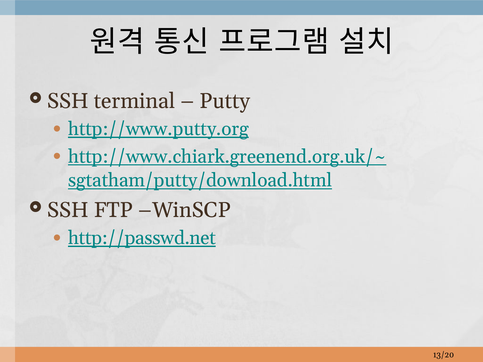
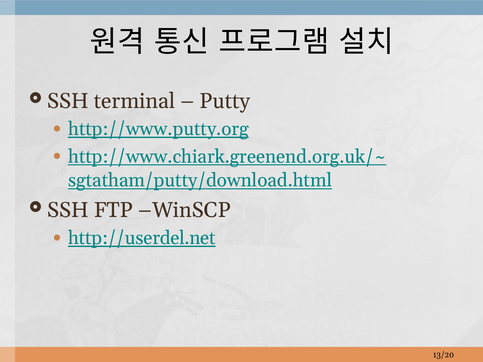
http://passwd.net: http://passwd.net -> http://userdel.net (142, 238)
